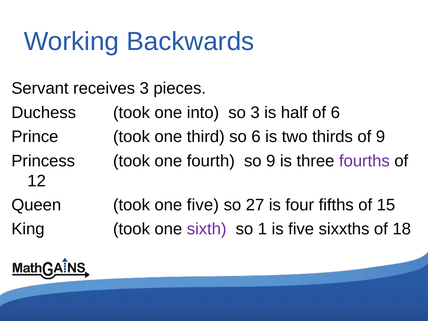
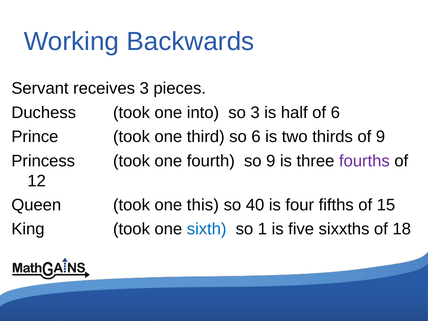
one five: five -> this (203, 205)
27: 27 -> 40 (255, 205)
sixth colour: purple -> blue (207, 229)
